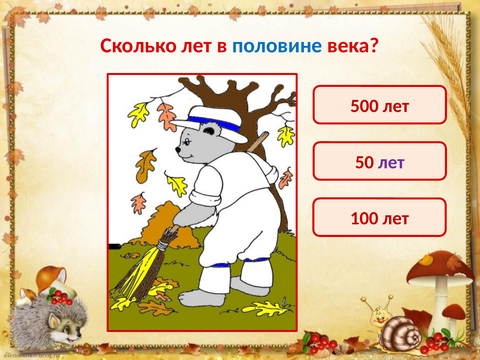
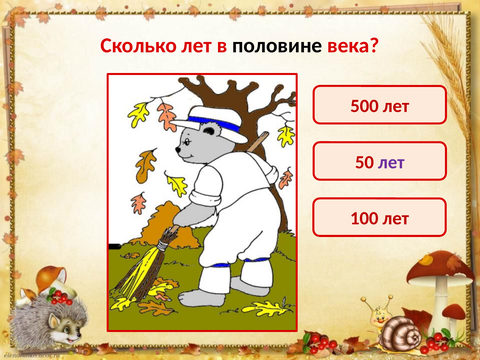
половине colour: blue -> black (277, 45)
